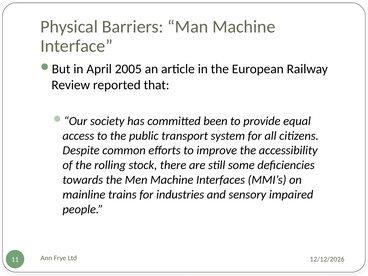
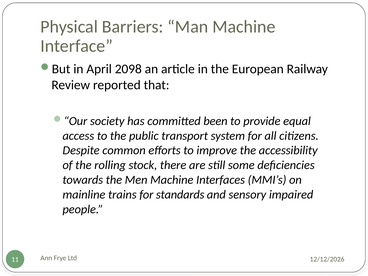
2005: 2005 -> 2098 (128, 69)
industries: industries -> standards (180, 195)
